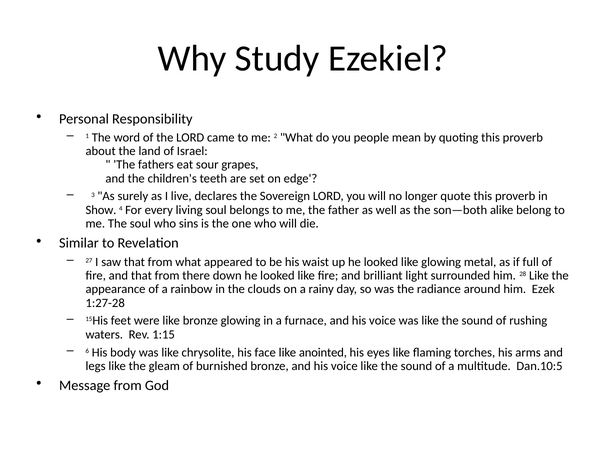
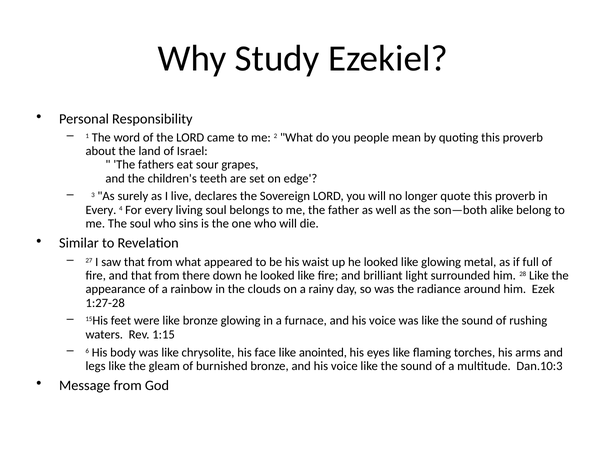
Show: Show -> Every (101, 210)
Dan.10:5: Dan.10:5 -> Dan.10:3 (540, 366)
